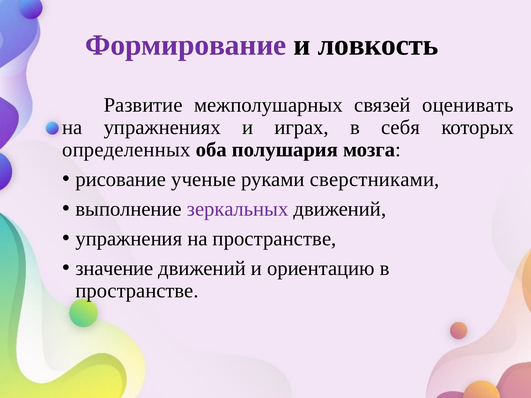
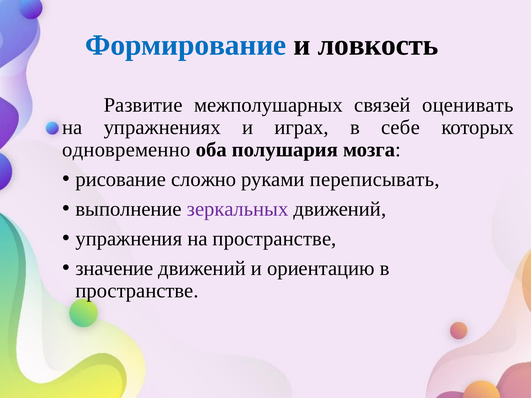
Формирование colour: purple -> blue (186, 45)
себя: себя -> себе (401, 127)
определенных: определенных -> одновременно (126, 150)
ученые: ученые -> сложно (204, 179)
сверстниками: сверстниками -> переписывать (375, 179)
